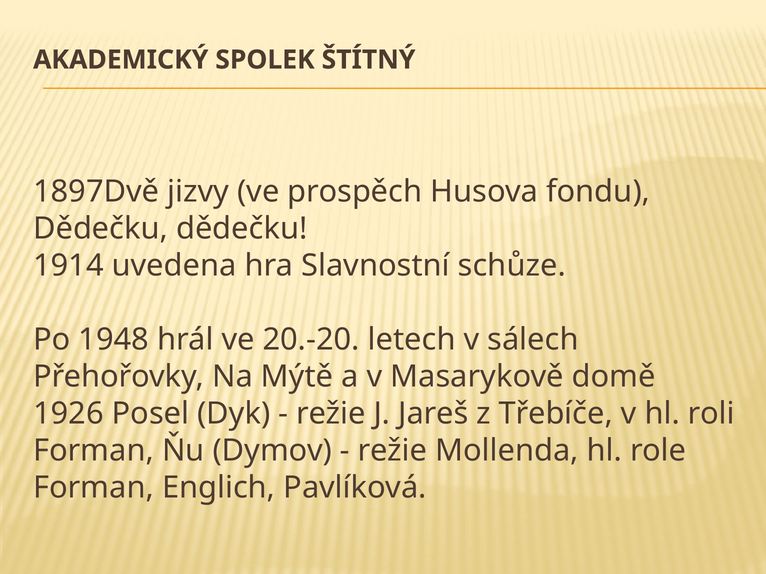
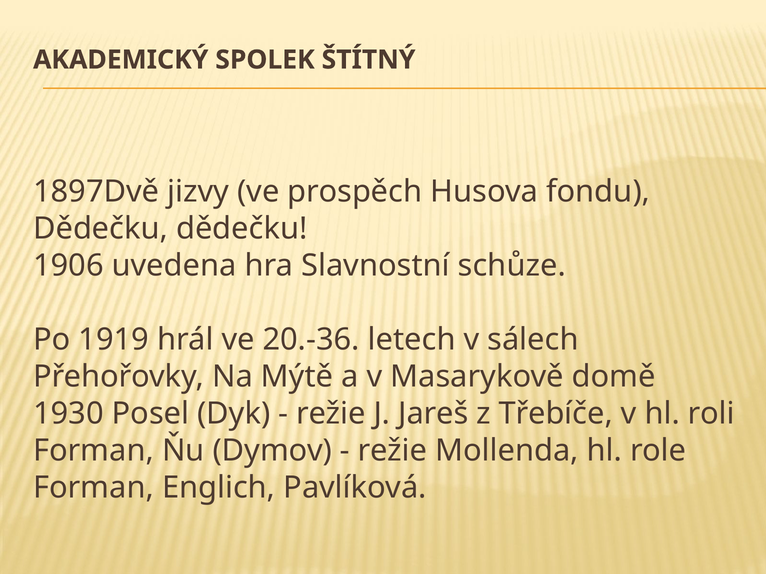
1914: 1914 -> 1906 (68, 266)
1948: 1948 -> 1919 (114, 340)
20.-20: 20.-20 -> 20.-36 (311, 340)
1926: 1926 -> 1930 (68, 414)
